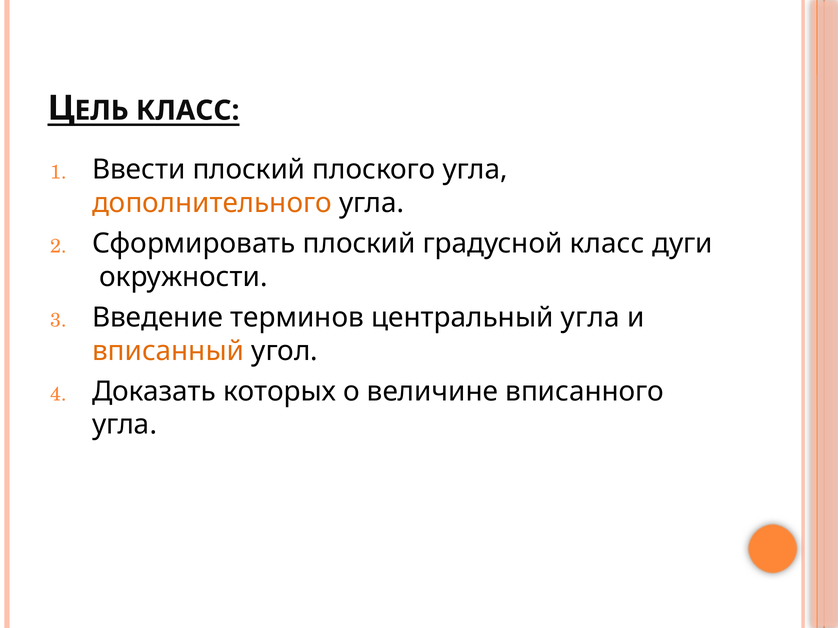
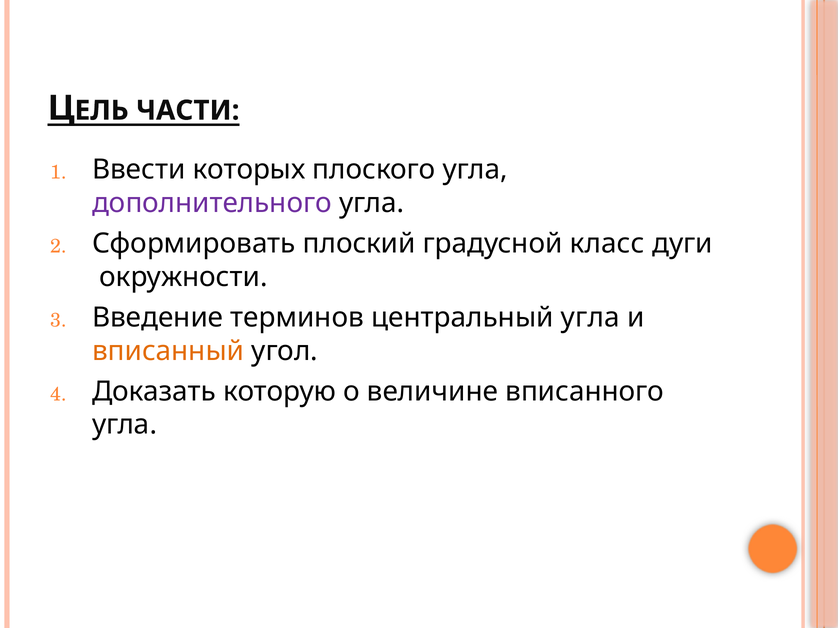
КЛАСС: КЛАСС -> ЧАСТИ (188, 111)
Ввести плоский: плоский -> которых (249, 169)
дополнительного colour: orange -> purple (212, 203)
которых: которых -> которую (280, 392)
